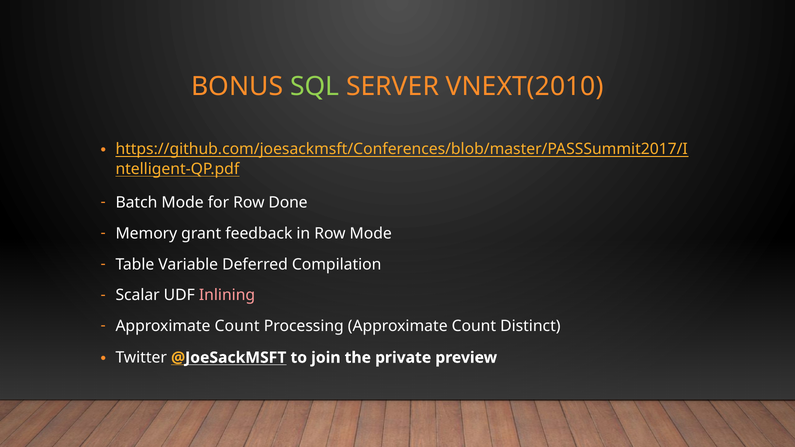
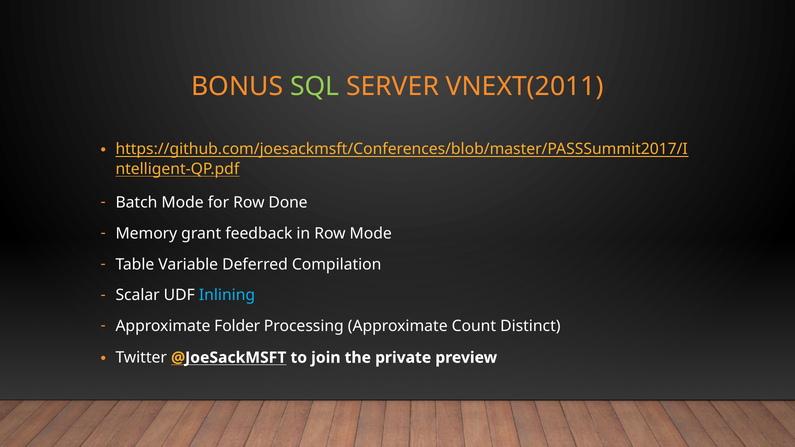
VNEXT(2010: VNEXT(2010 -> VNEXT(2011 (525, 87)
Inlining colour: pink -> light blue (227, 295)
Count: Count -> Folder (237, 326)
